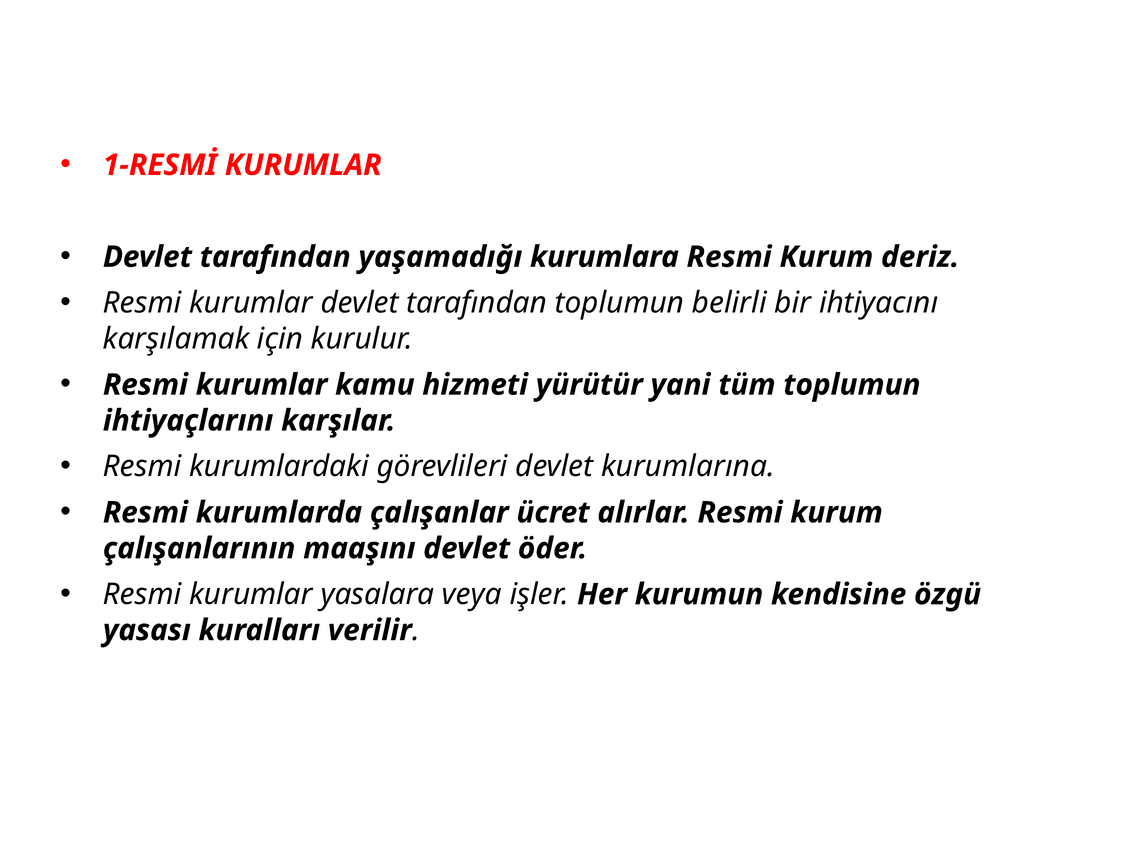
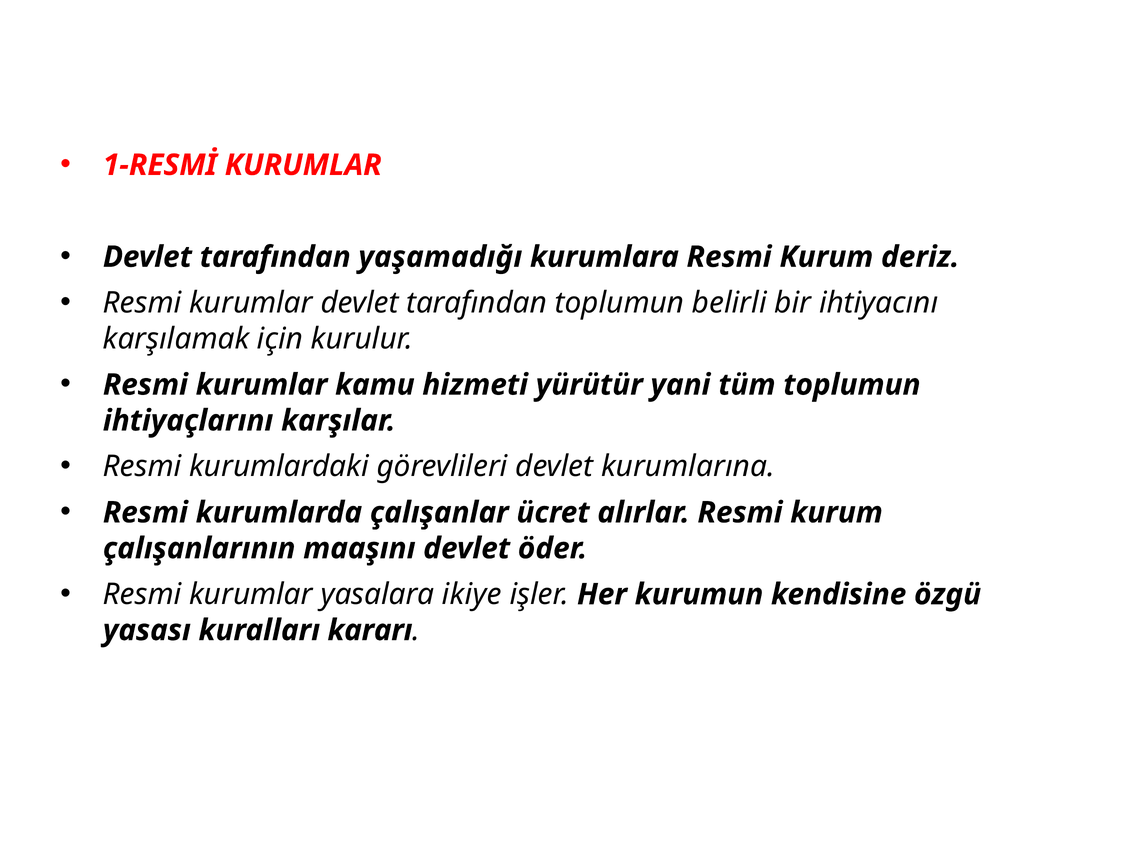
veya: veya -> ikiye (472, 594)
verilir: verilir -> kararı (370, 630)
